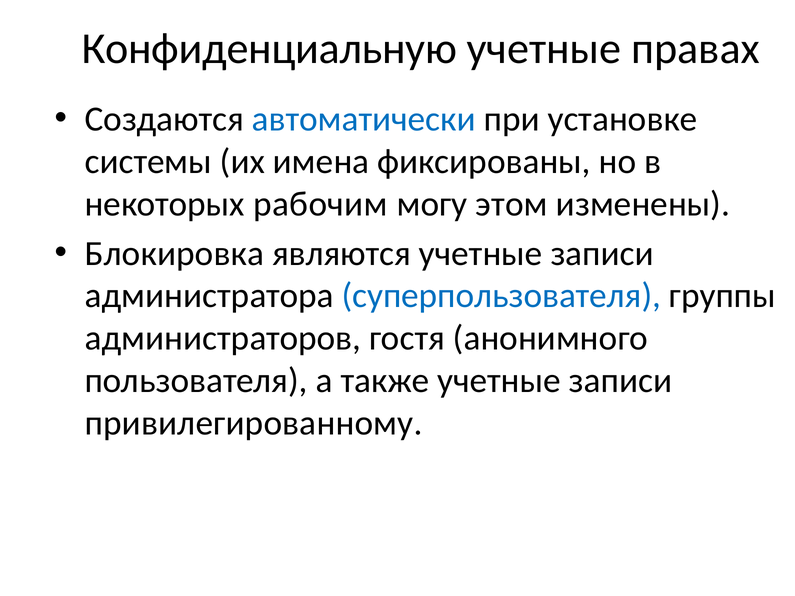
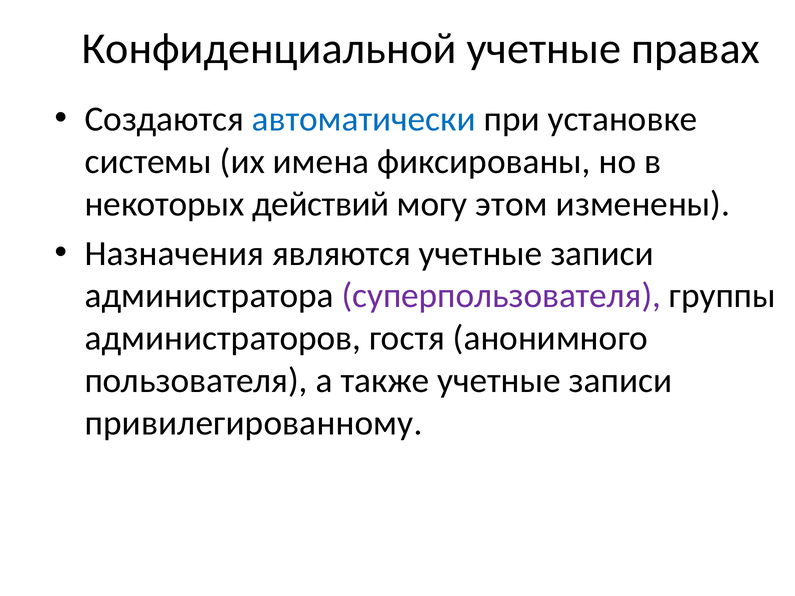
Конфиденциальную: Конфиденциальную -> Конфиденциальной (269, 49)
рабочим: рабочим -> действий (321, 204)
Блокировка: Блокировка -> Назначения (174, 253)
суперпользователя colour: blue -> purple (501, 296)
